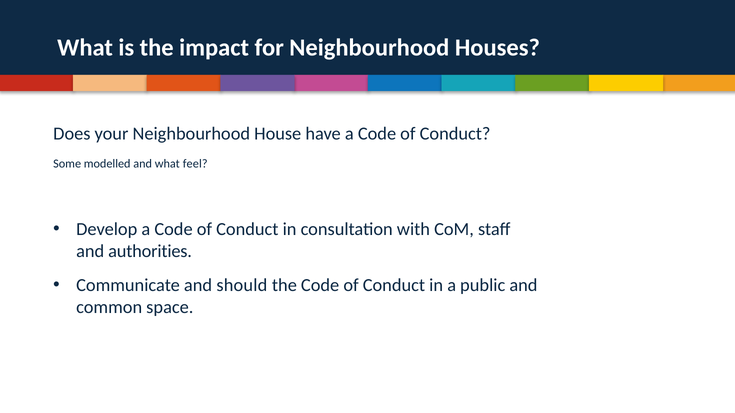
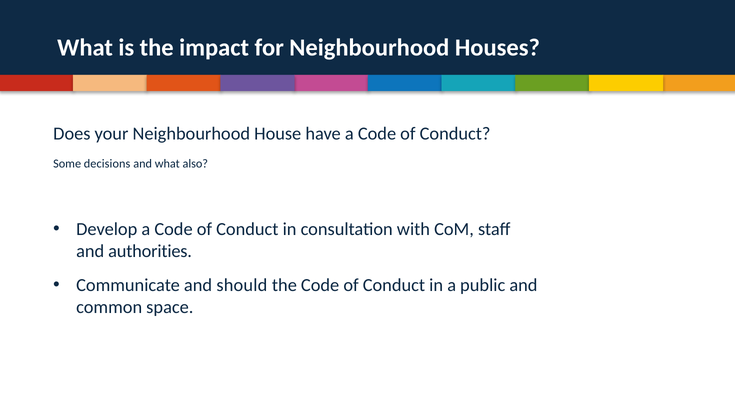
modelled: modelled -> decisions (107, 164)
feel: feel -> also (195, 164)
